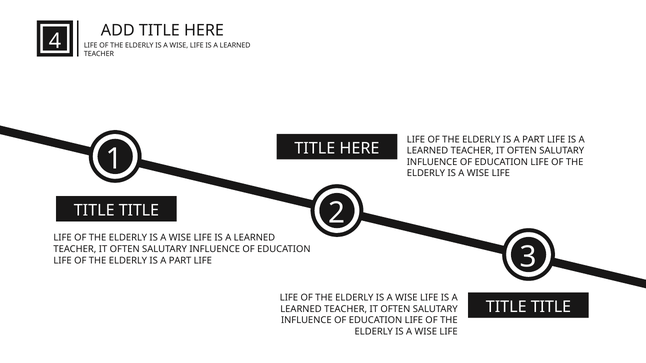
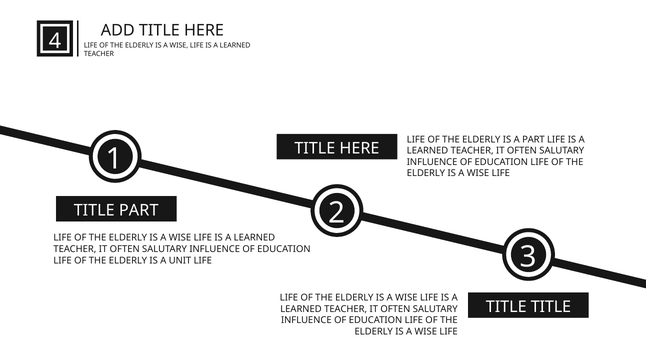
TITLE: TITLE -> PART (139, 211)
PART: PART -> UNIT (180, 261)
